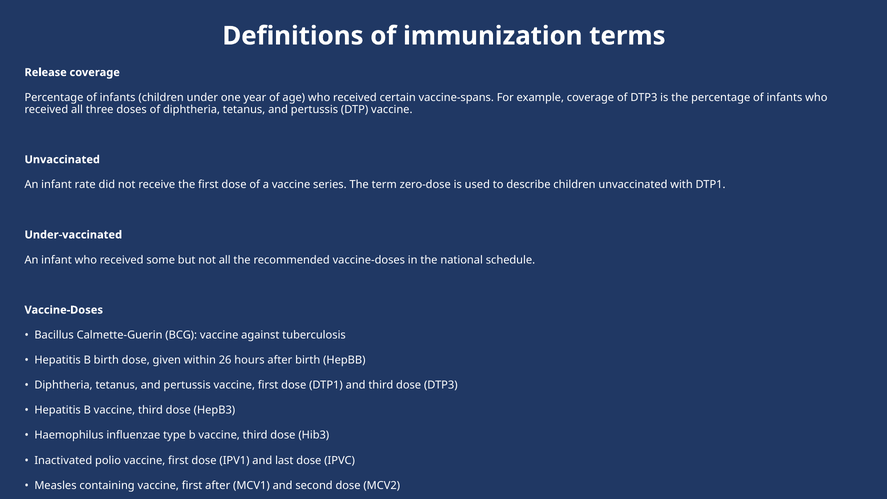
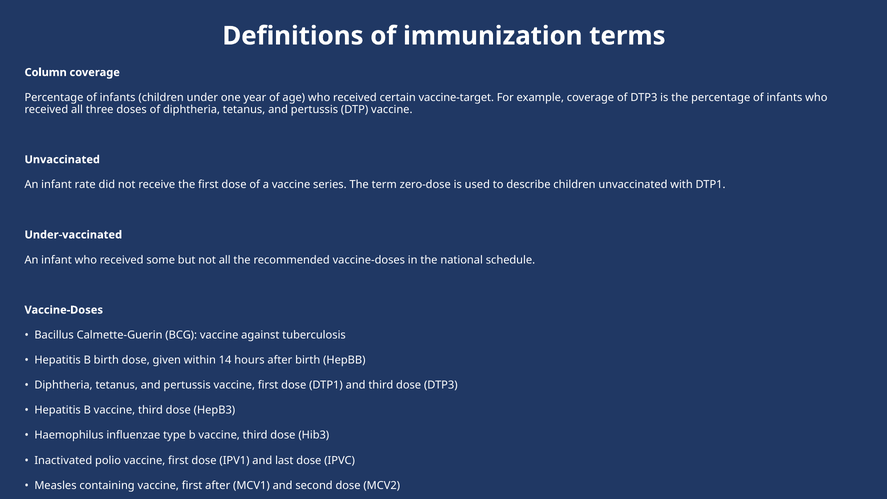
Release: Release -> Column (46, 72)
vaccine-spans: vaccine-spans -> vaccine-target (456, 97)
26: 26 -> 14 (225, 360)
